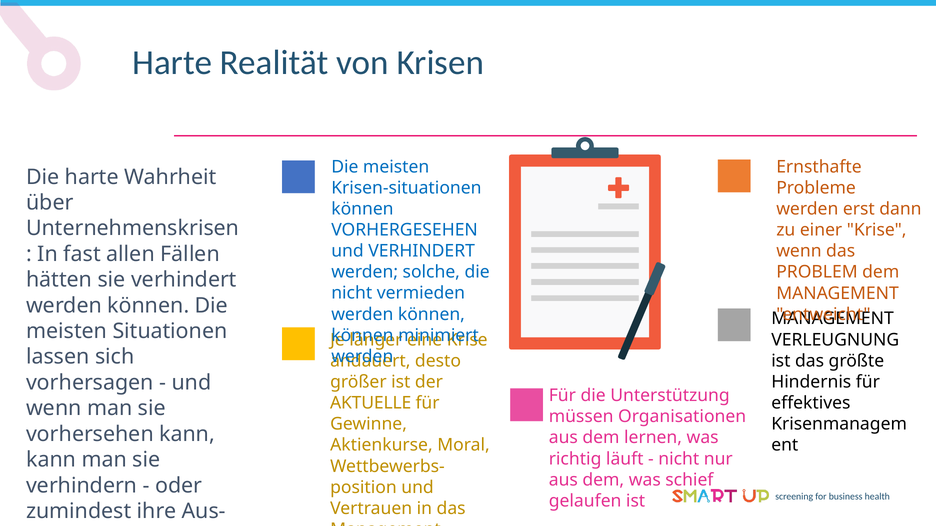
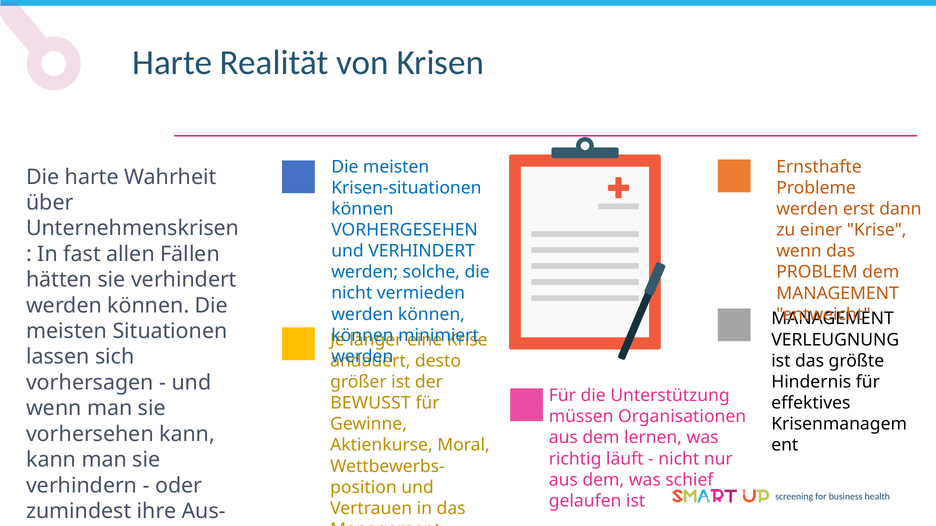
AKTUELLE: AKTUELLE -> BEWUSST (370, 403)
